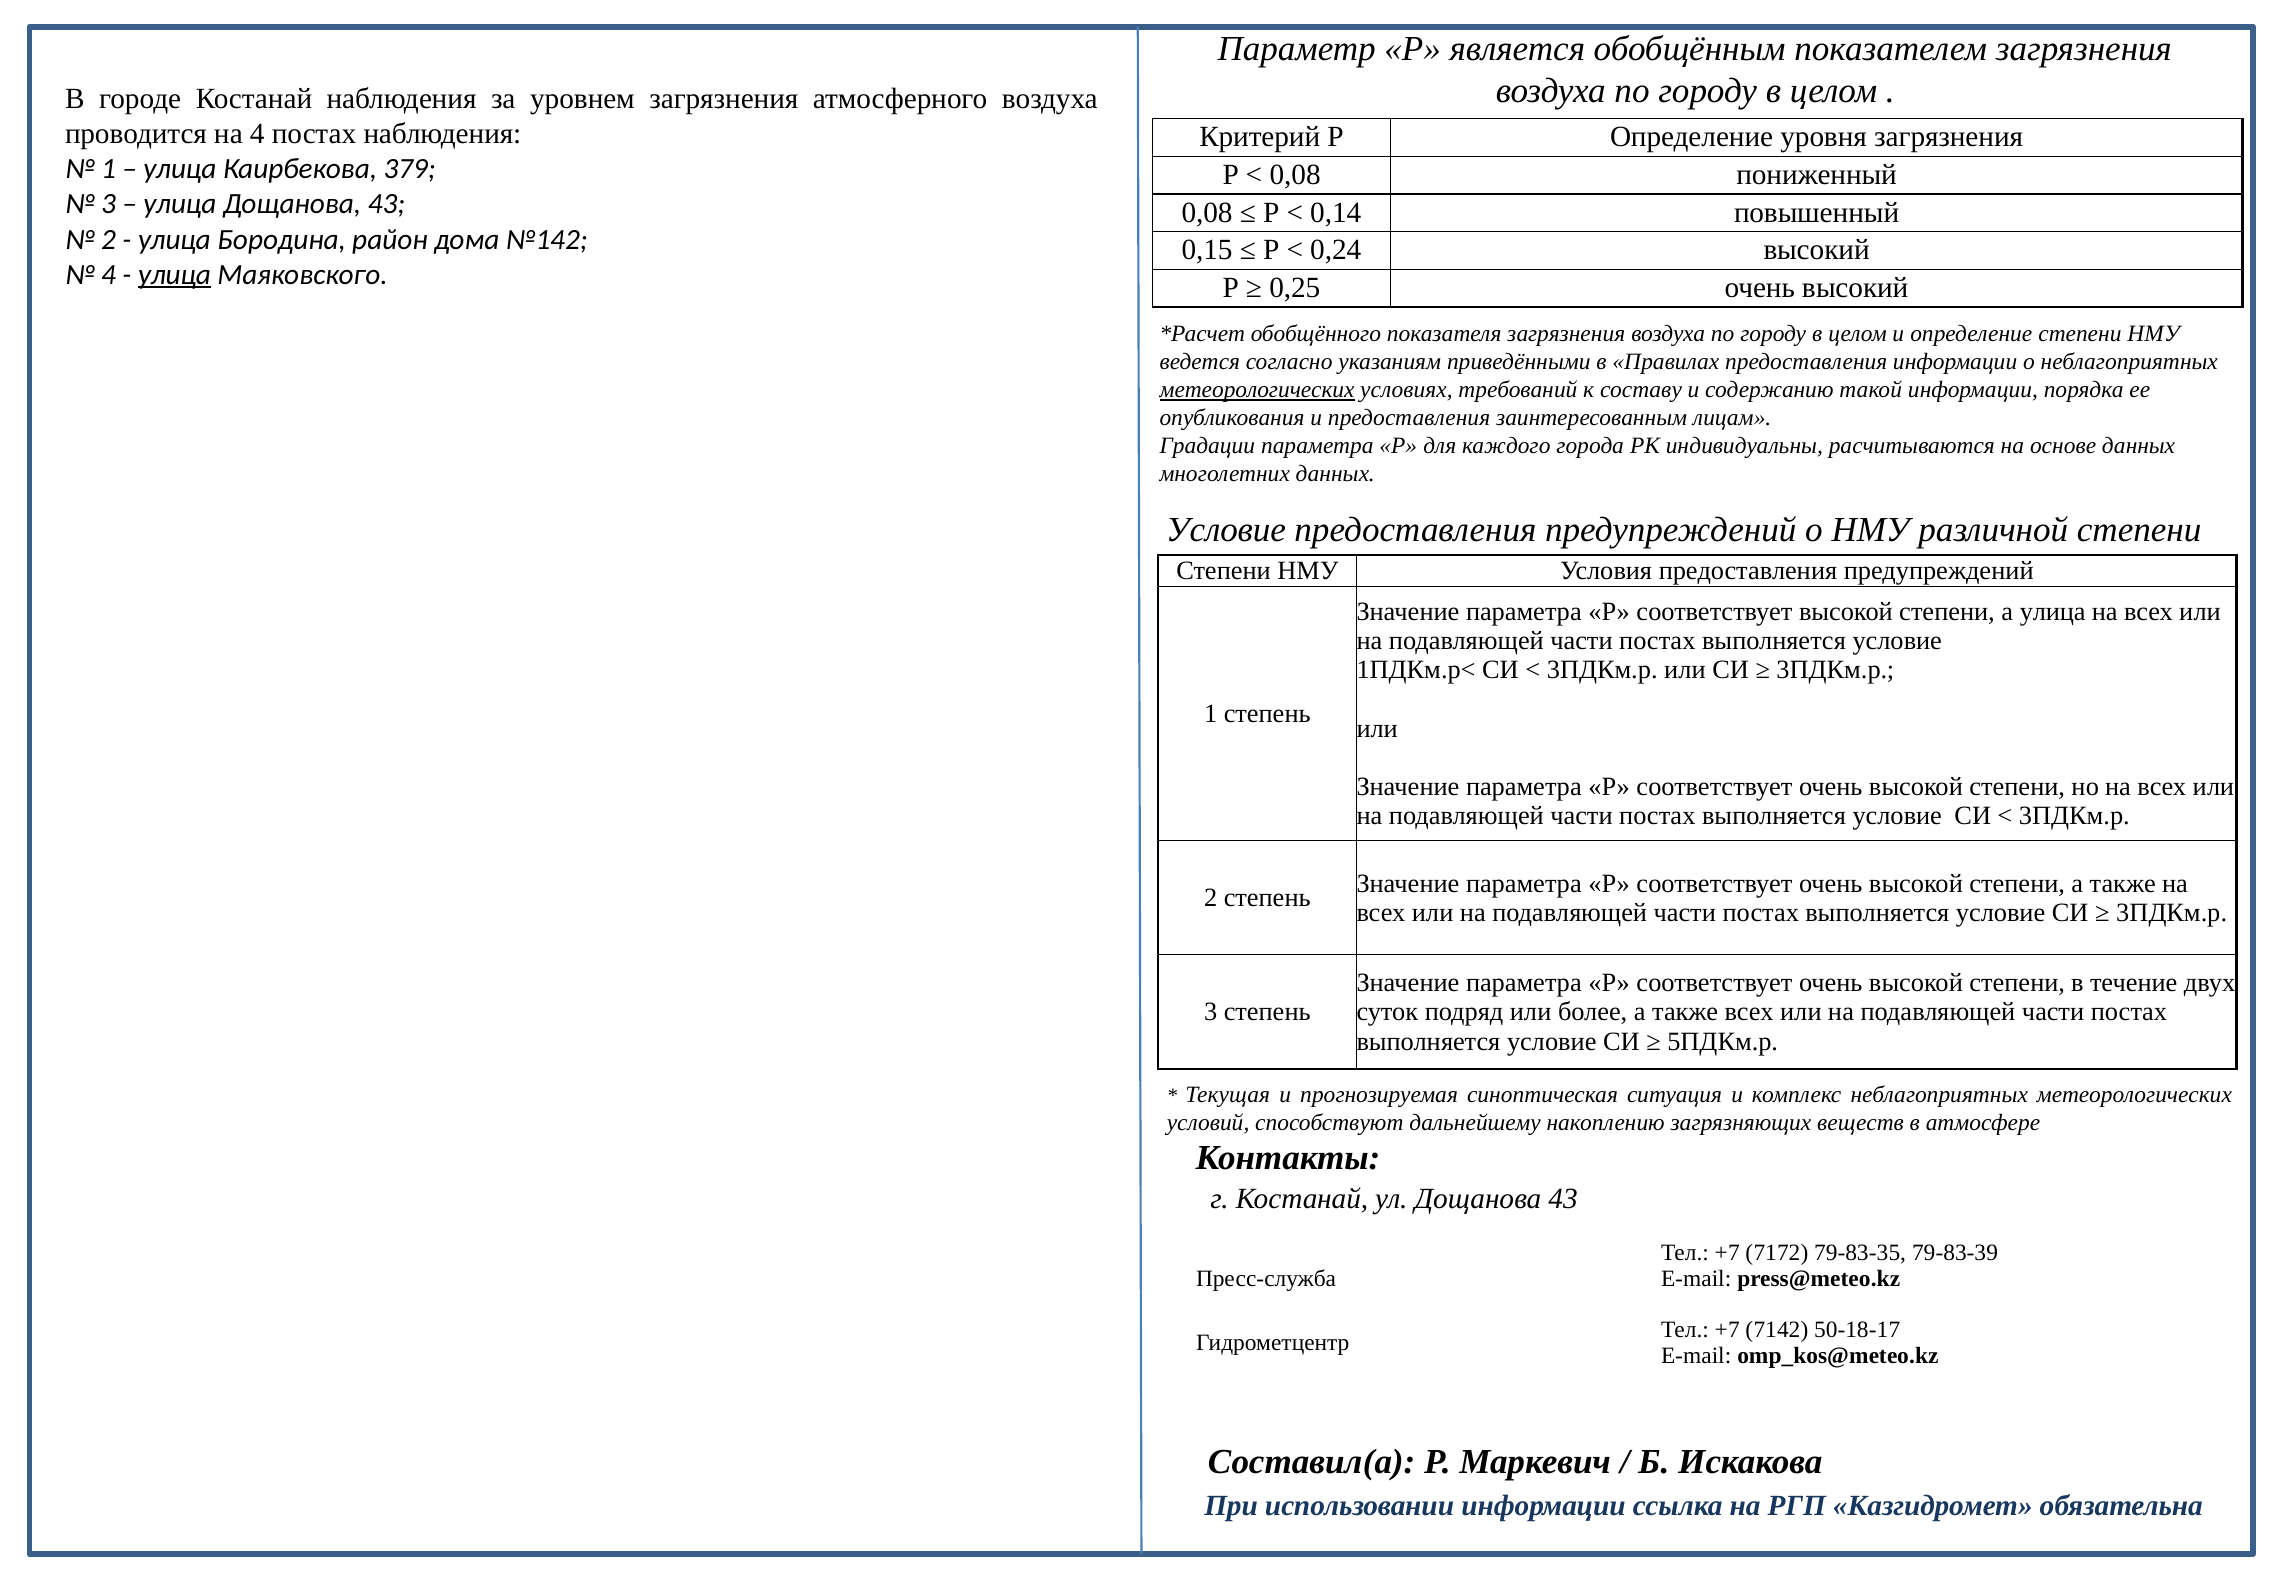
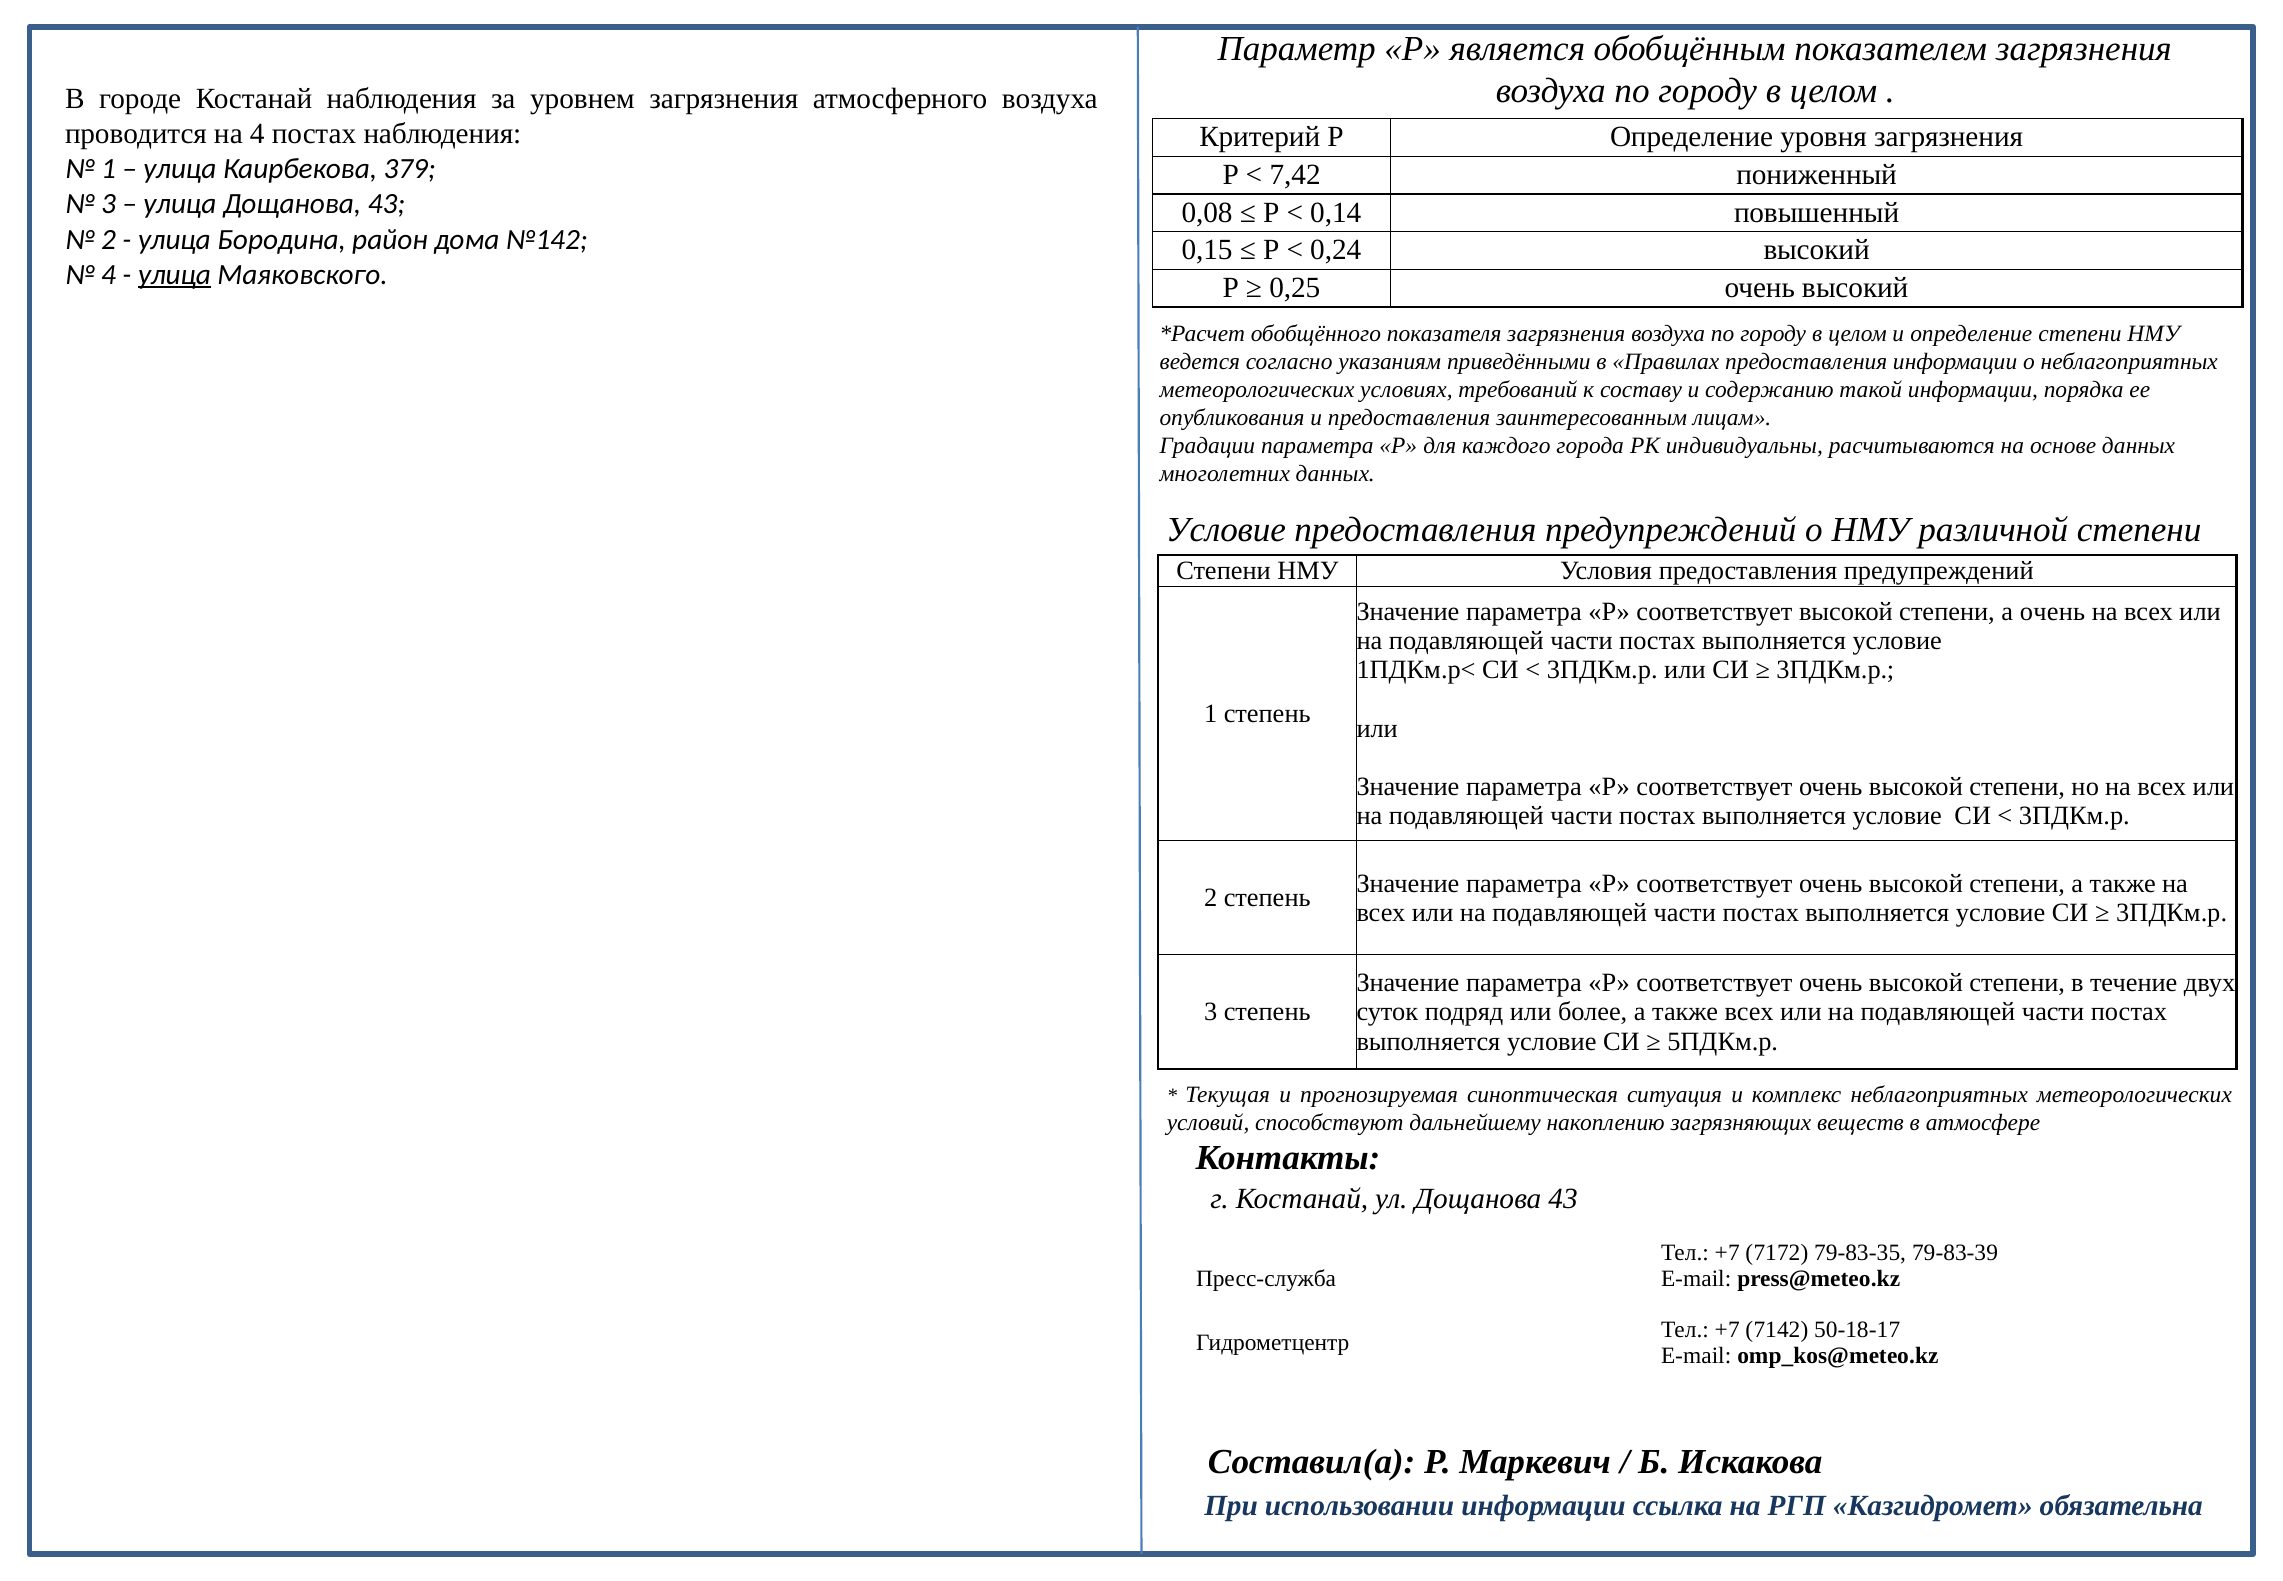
0,08: 0,08 -> 7,42 (1295, 175)
метеорологических underline: present -> none (1257, 390)
а улица: улица -> очень (2053, 611)
